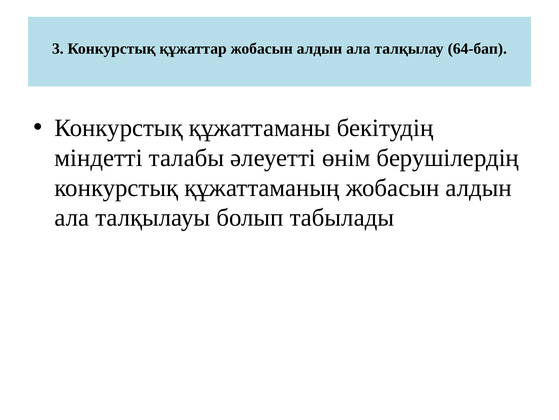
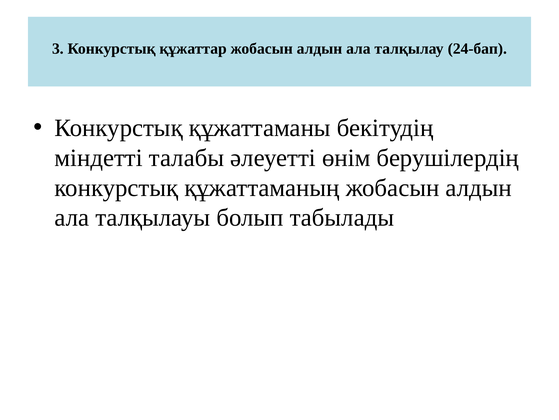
64-бап: 64-бап -> 24-бап (477, 49)
